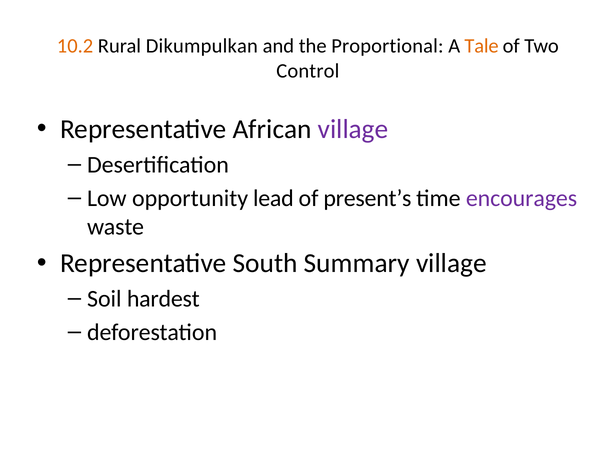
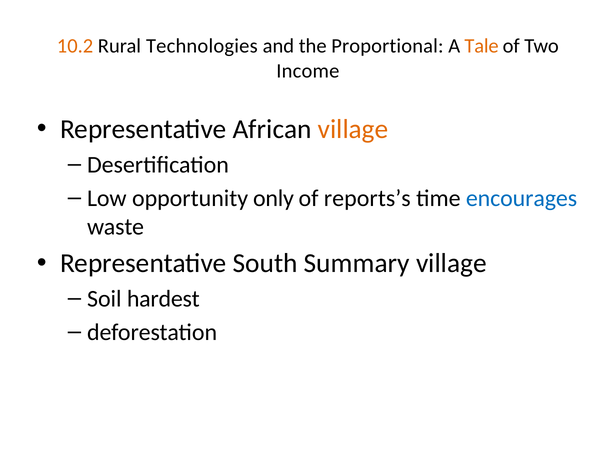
Dikumpulkan: Dikumpulkan -> Technologies (202, 46)
Control: Control -> Income (308, 71)
village colour: purple -> orange (353, 129)
lead: lead -> only (273, 198)
present’s: present’s -> reports’s (367, 198)
encourages colour: purple -> blue (522, 198)
